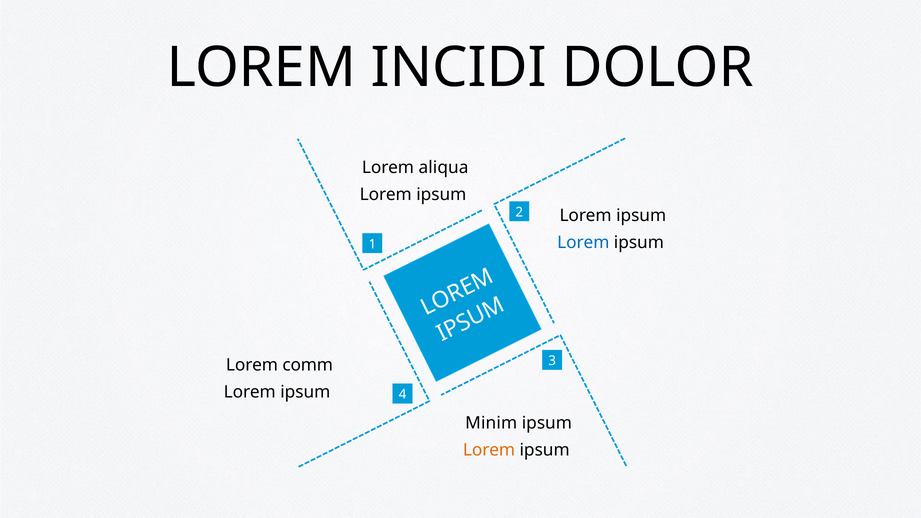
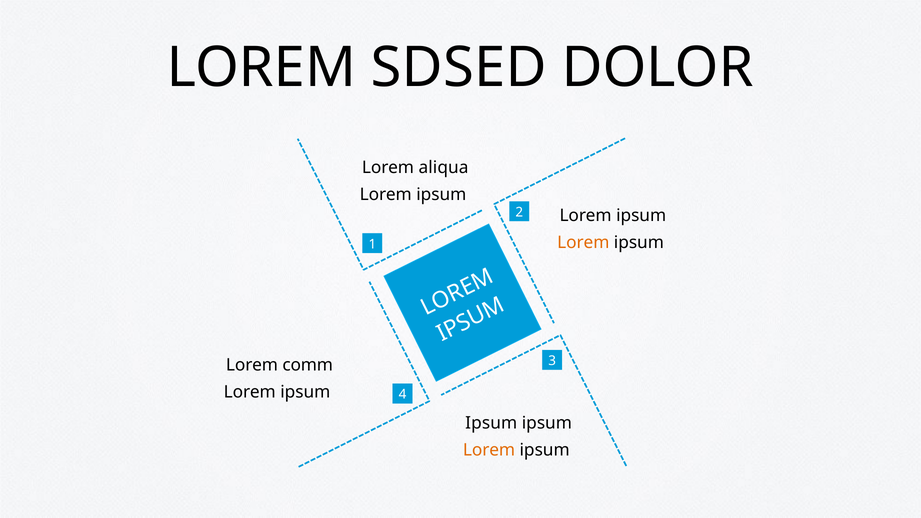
INCIDI: INCIDI -> SDSED (459, 68)
Lorem colour: blue -> orange (583, 243)
Minim: Minim -> Ipsum (491, 423)
